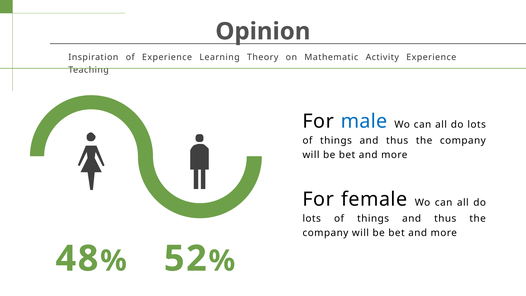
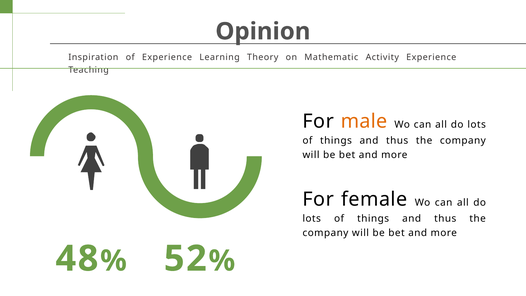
male colour: blue -> orange (364, 121)
